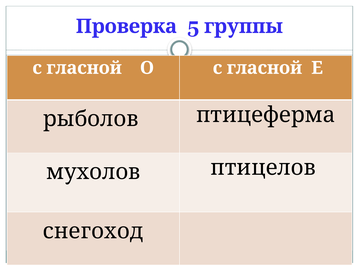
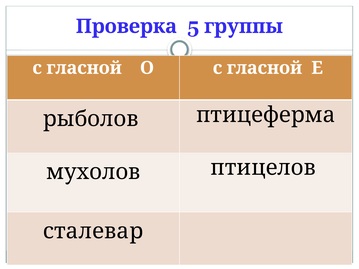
снегоход: снегоход -> сталевар (93, 231)
